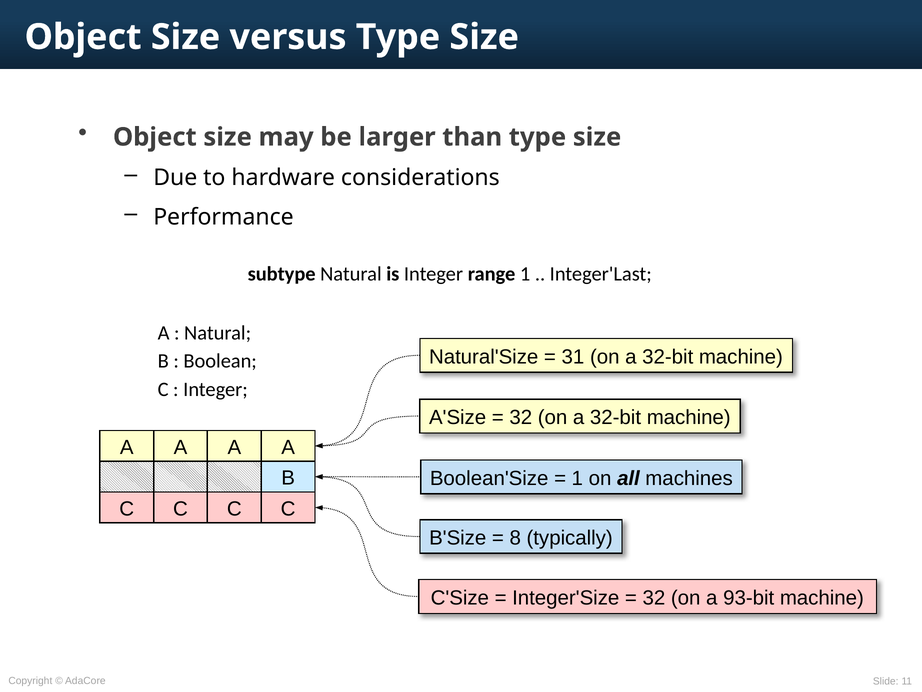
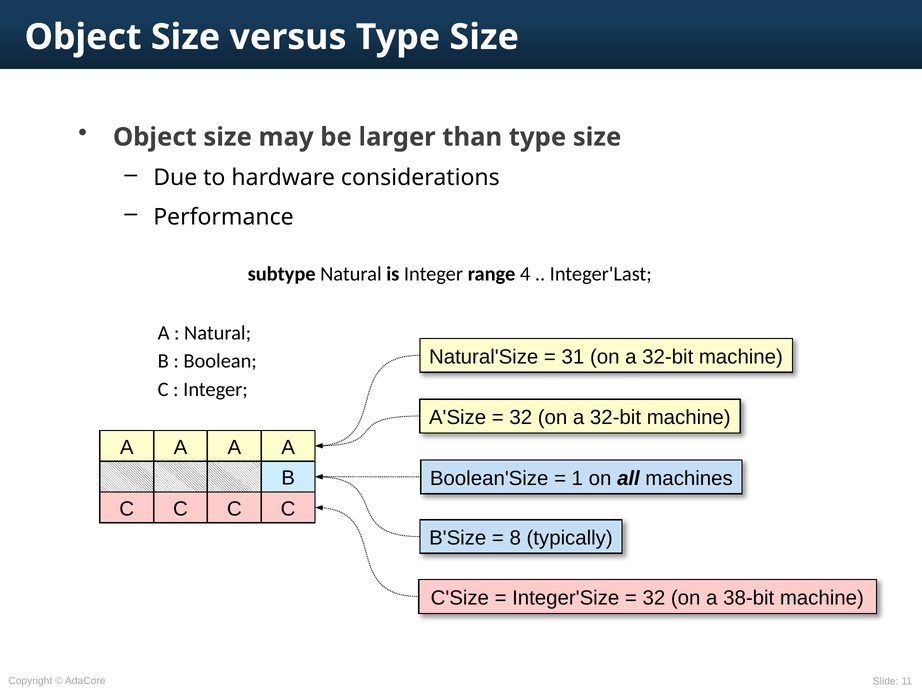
range 1: 1 -> 4 (525, 274)
93-bit: 93-bit -> 38-bit (749, 597)
